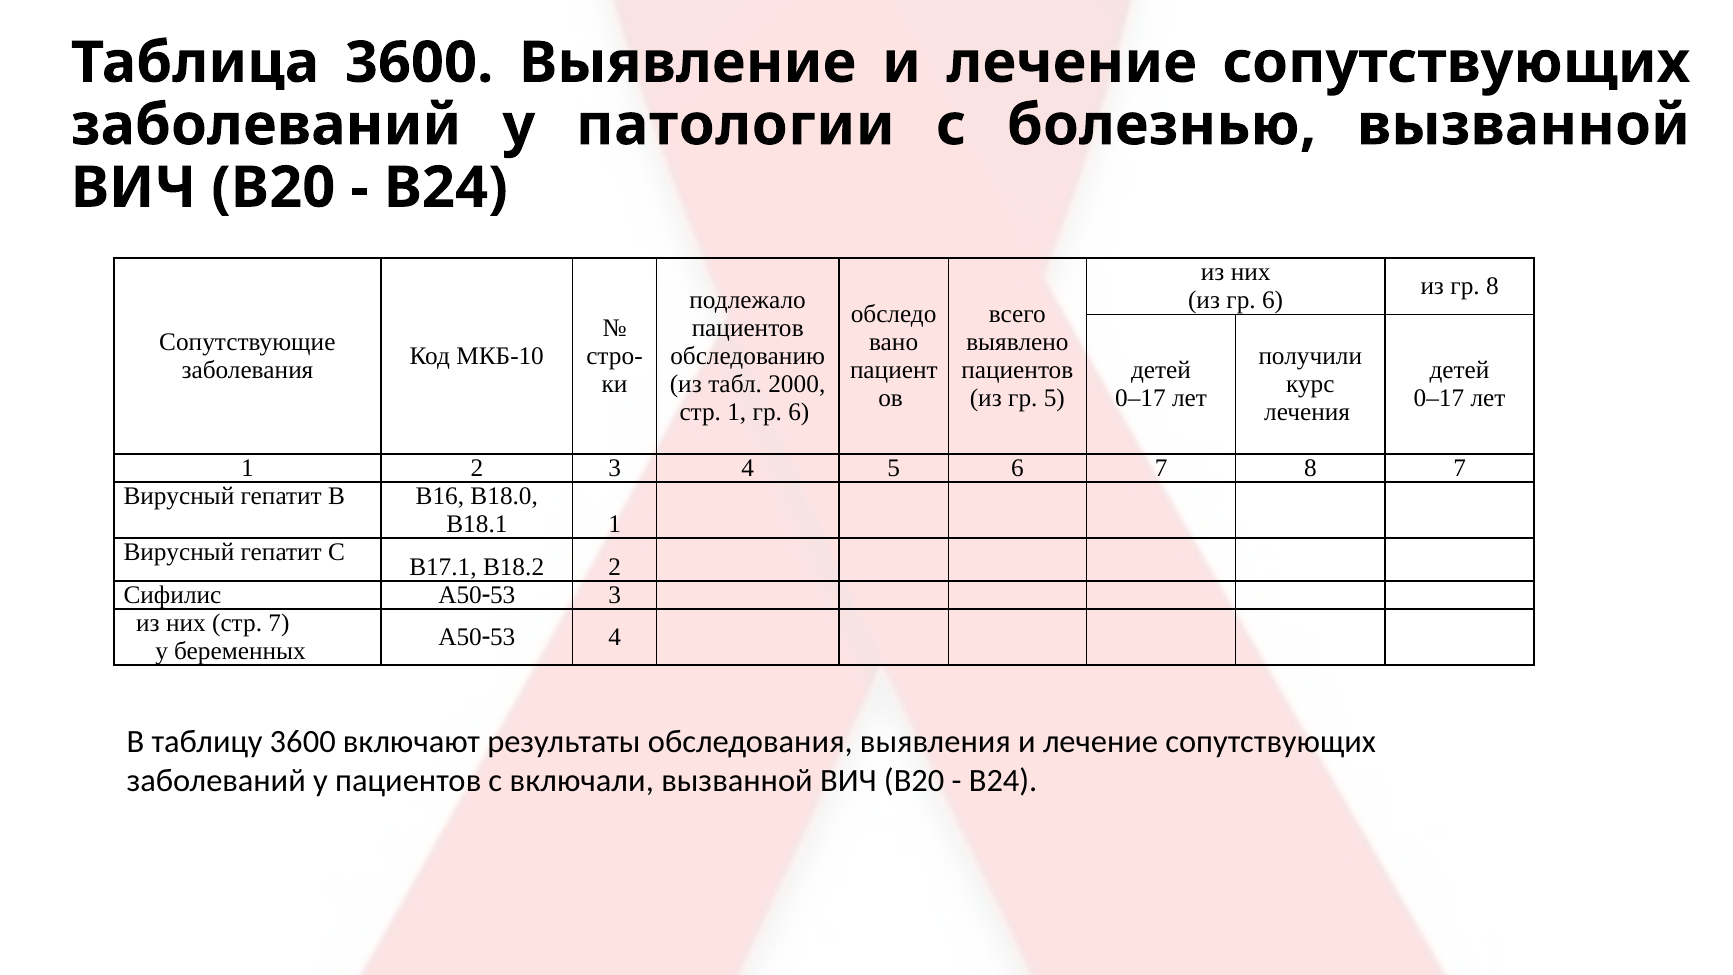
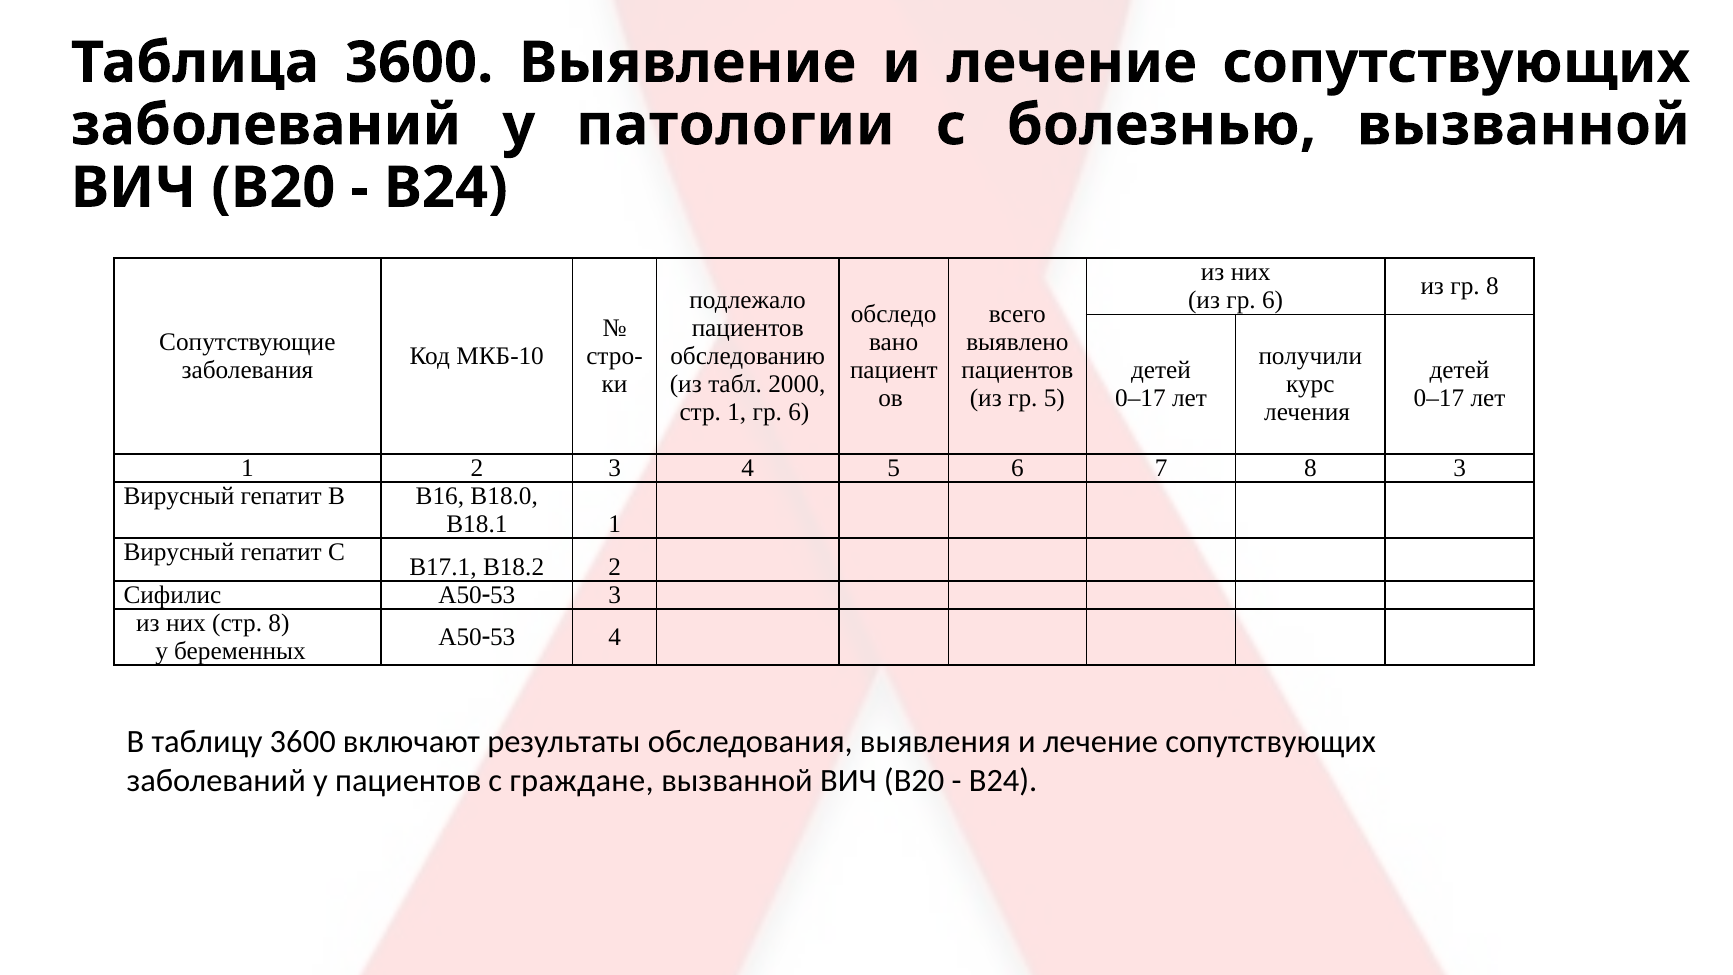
8 7: 7 -> 3 (1460, 468)
стр 7: 7 -> 8 (279, 623)
включали: включали -> граждане (582, 781)
